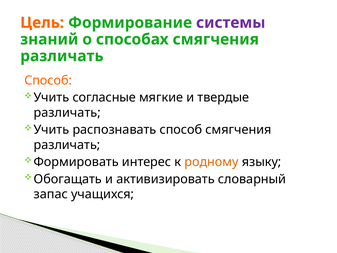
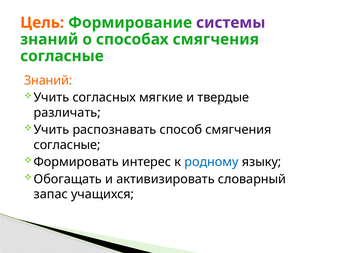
различать: различать -> согласные (62, 56)
Способ: Способ -> Знаний (48, 80)
согласные: согласные -> согласных (104, 97)
различать: различать -> согласные (67, 145)
родному colour: orange -> blue (211, 162)
